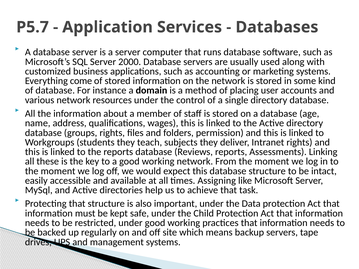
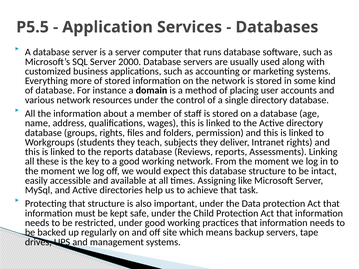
P5.7: P5.7 -> P5.5 (33, 27)
come: come -> more (81, 81)
